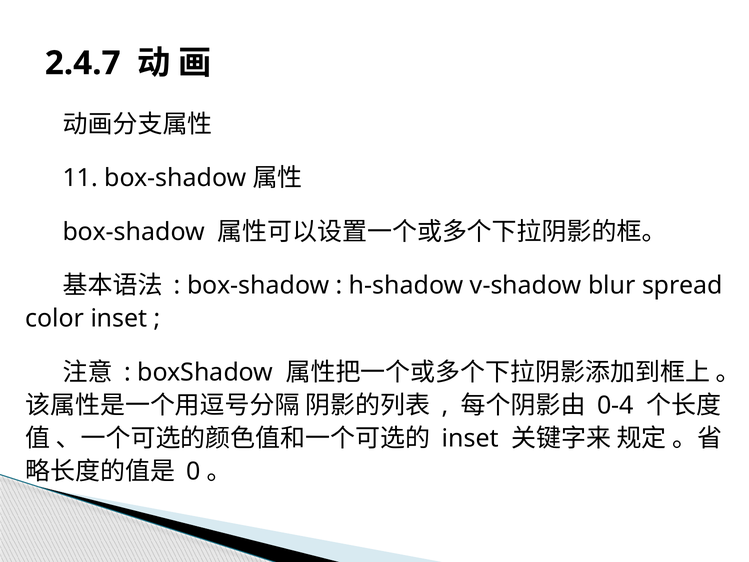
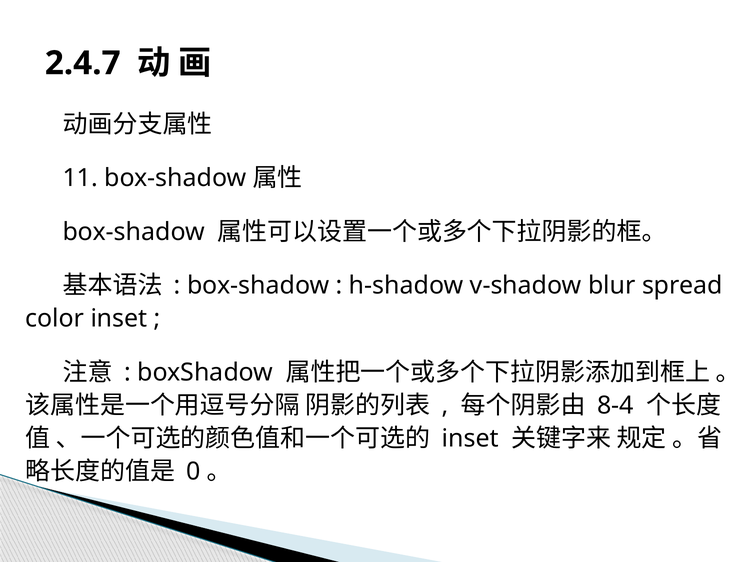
0-4: 0-4 -> 8-4 (615, 405)
